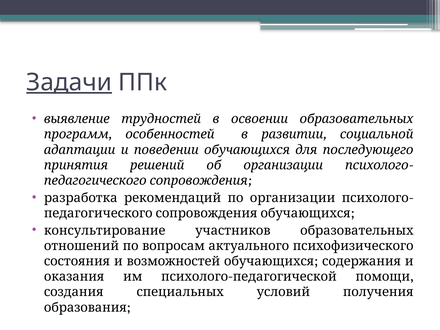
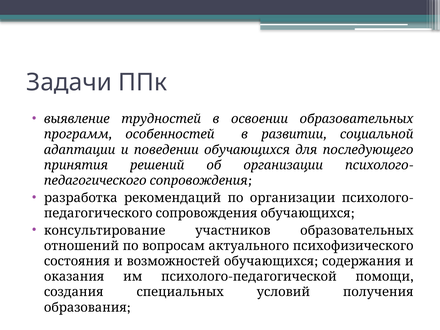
Задачи underline: present -> none (69, 82)
